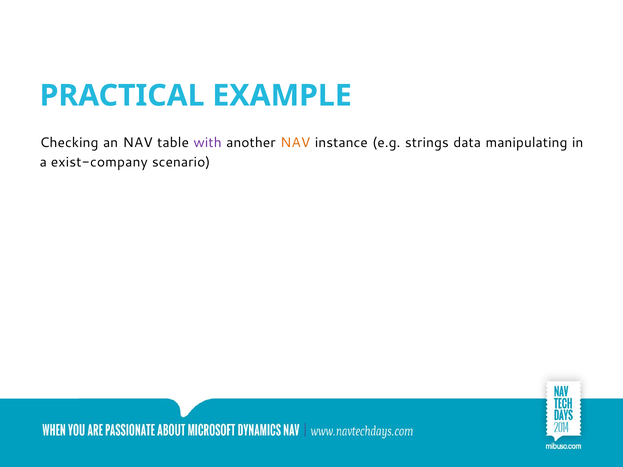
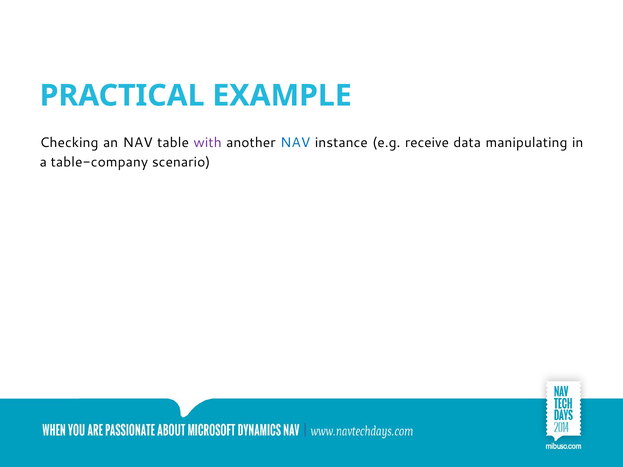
NAV colour: orange -> blue (295, 143)
strings: strings -> receive (427, 143)
exist-company: exist-company -> table-company (99, 163)
